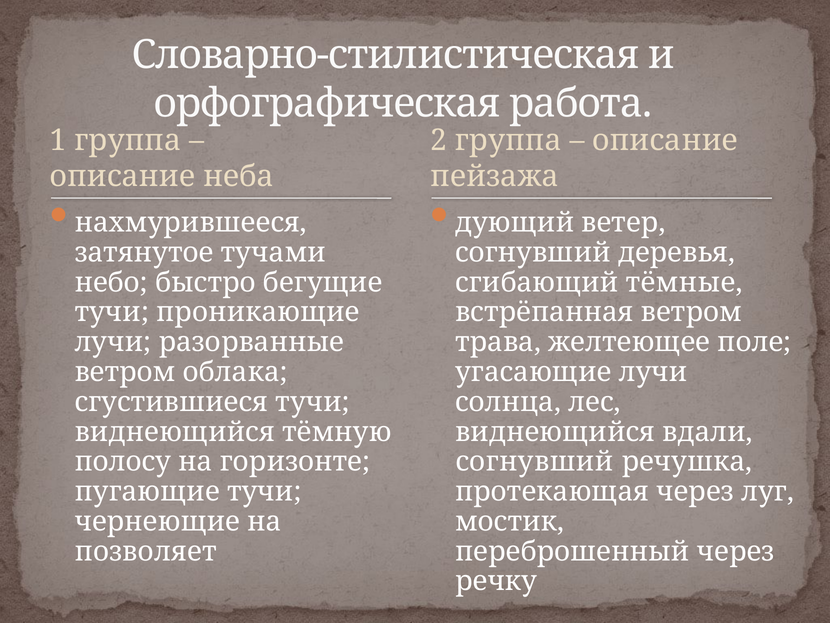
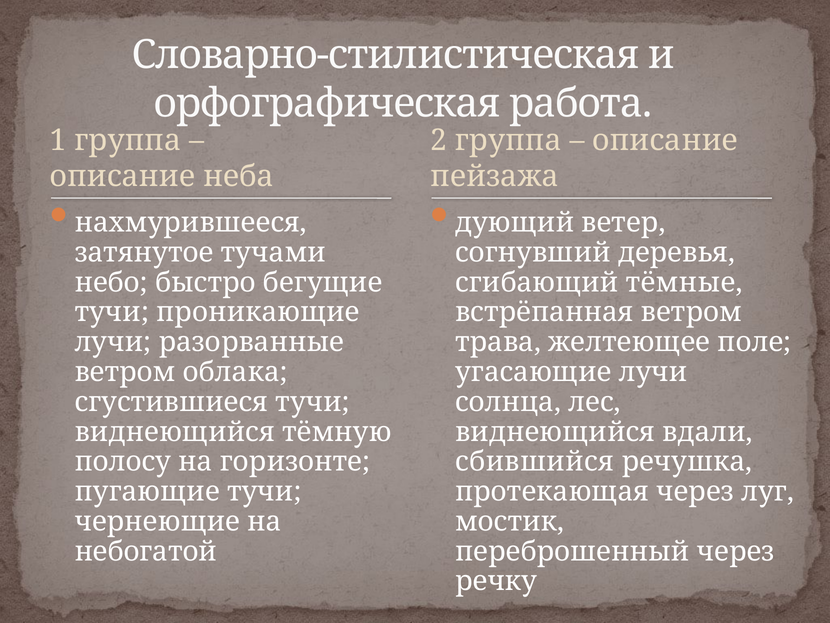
согнувший: согнувший -> сбившийся (535, 461)
позволяет: позволяет -> небогатой (146, 551)
